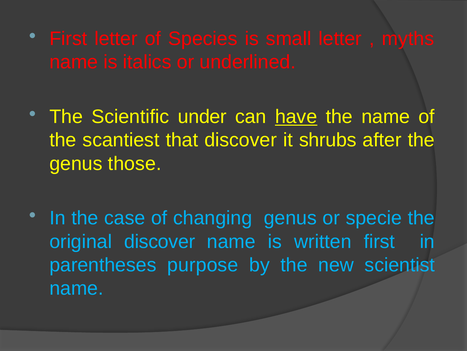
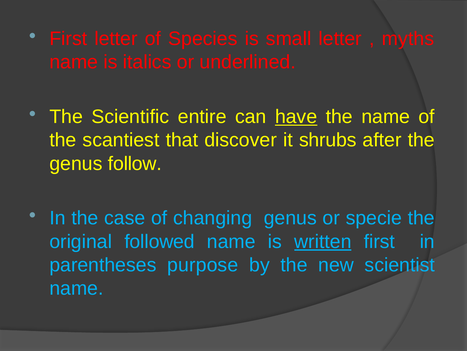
under: under -> entire (202, 117)
those: those -> follow (135, 163)
original discover: discover -> followed (160, 241)
written underline: none -> present (323, 241)
